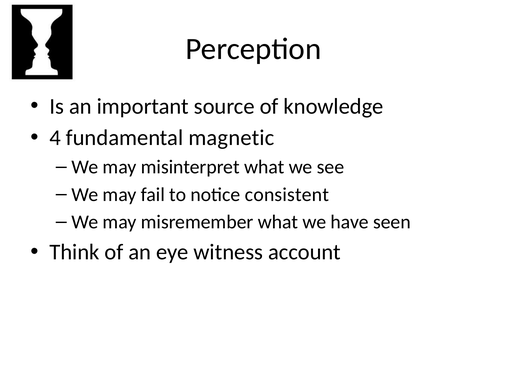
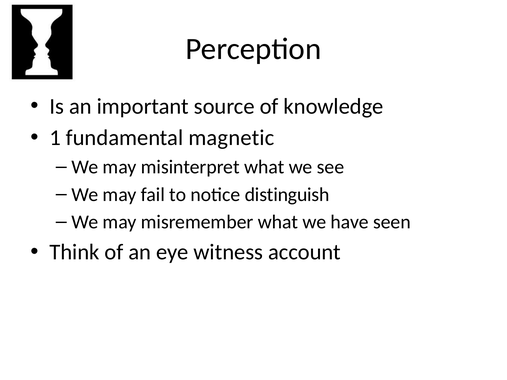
4: 4 -> 1 (55, 138)
consistent: consistent -> distinguish (287, 195)
